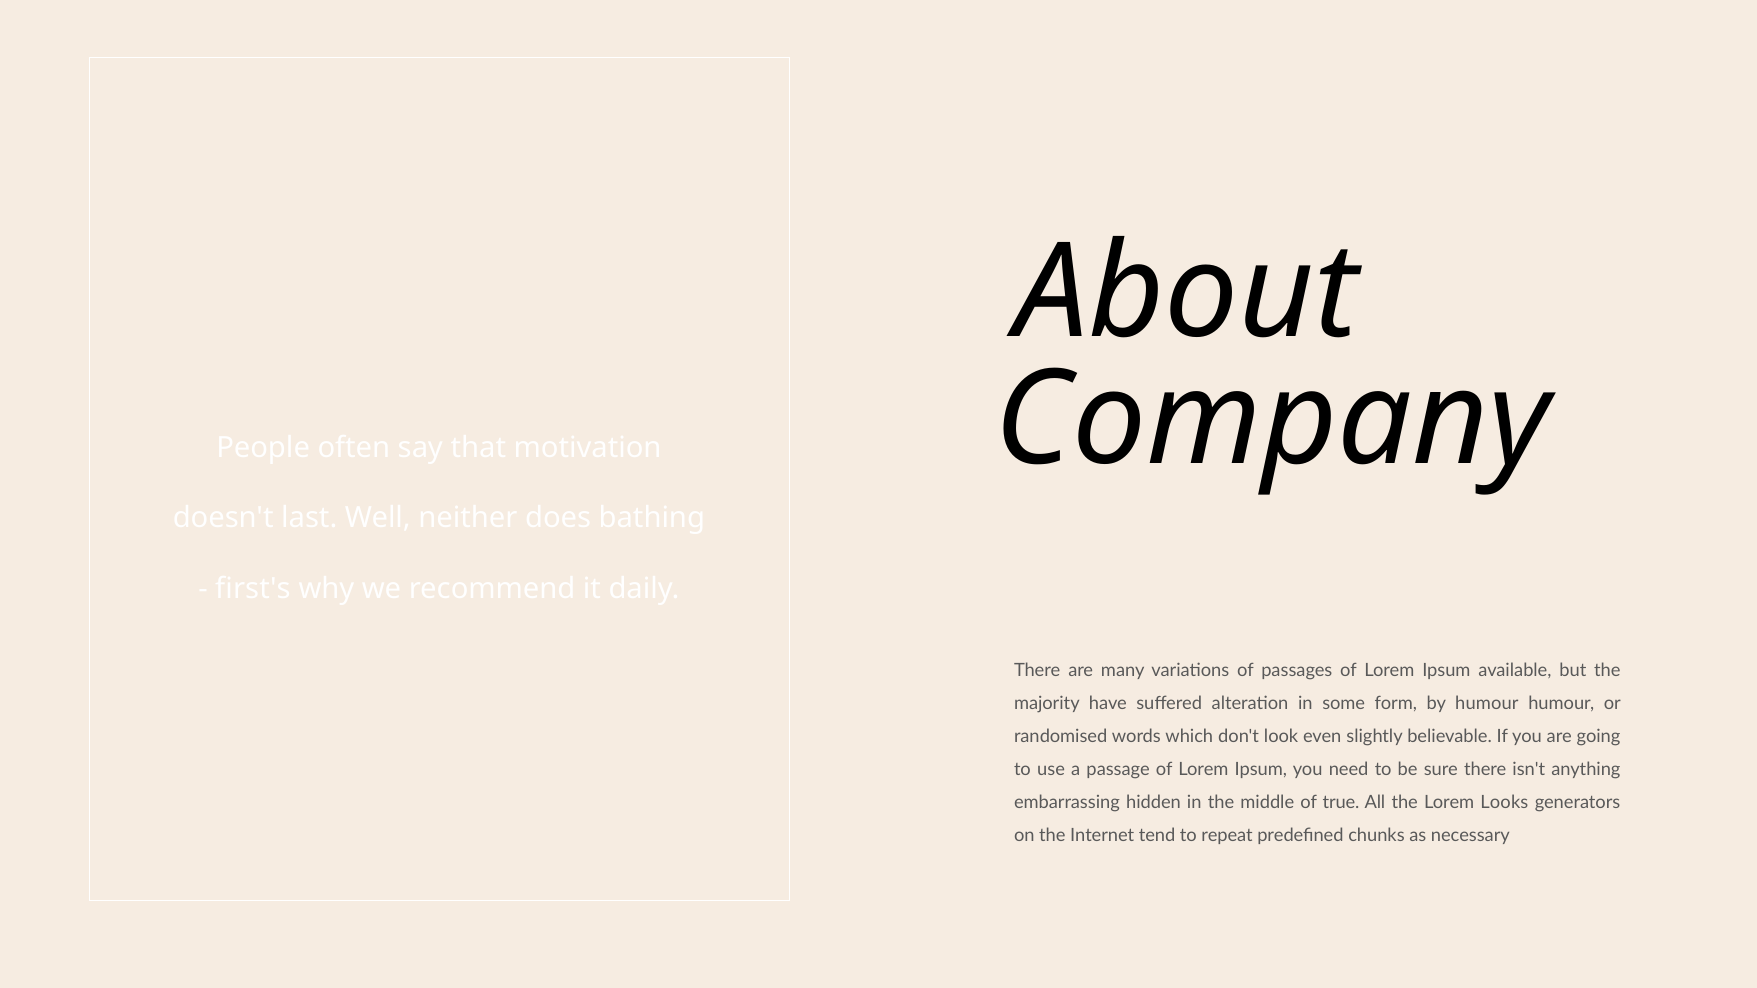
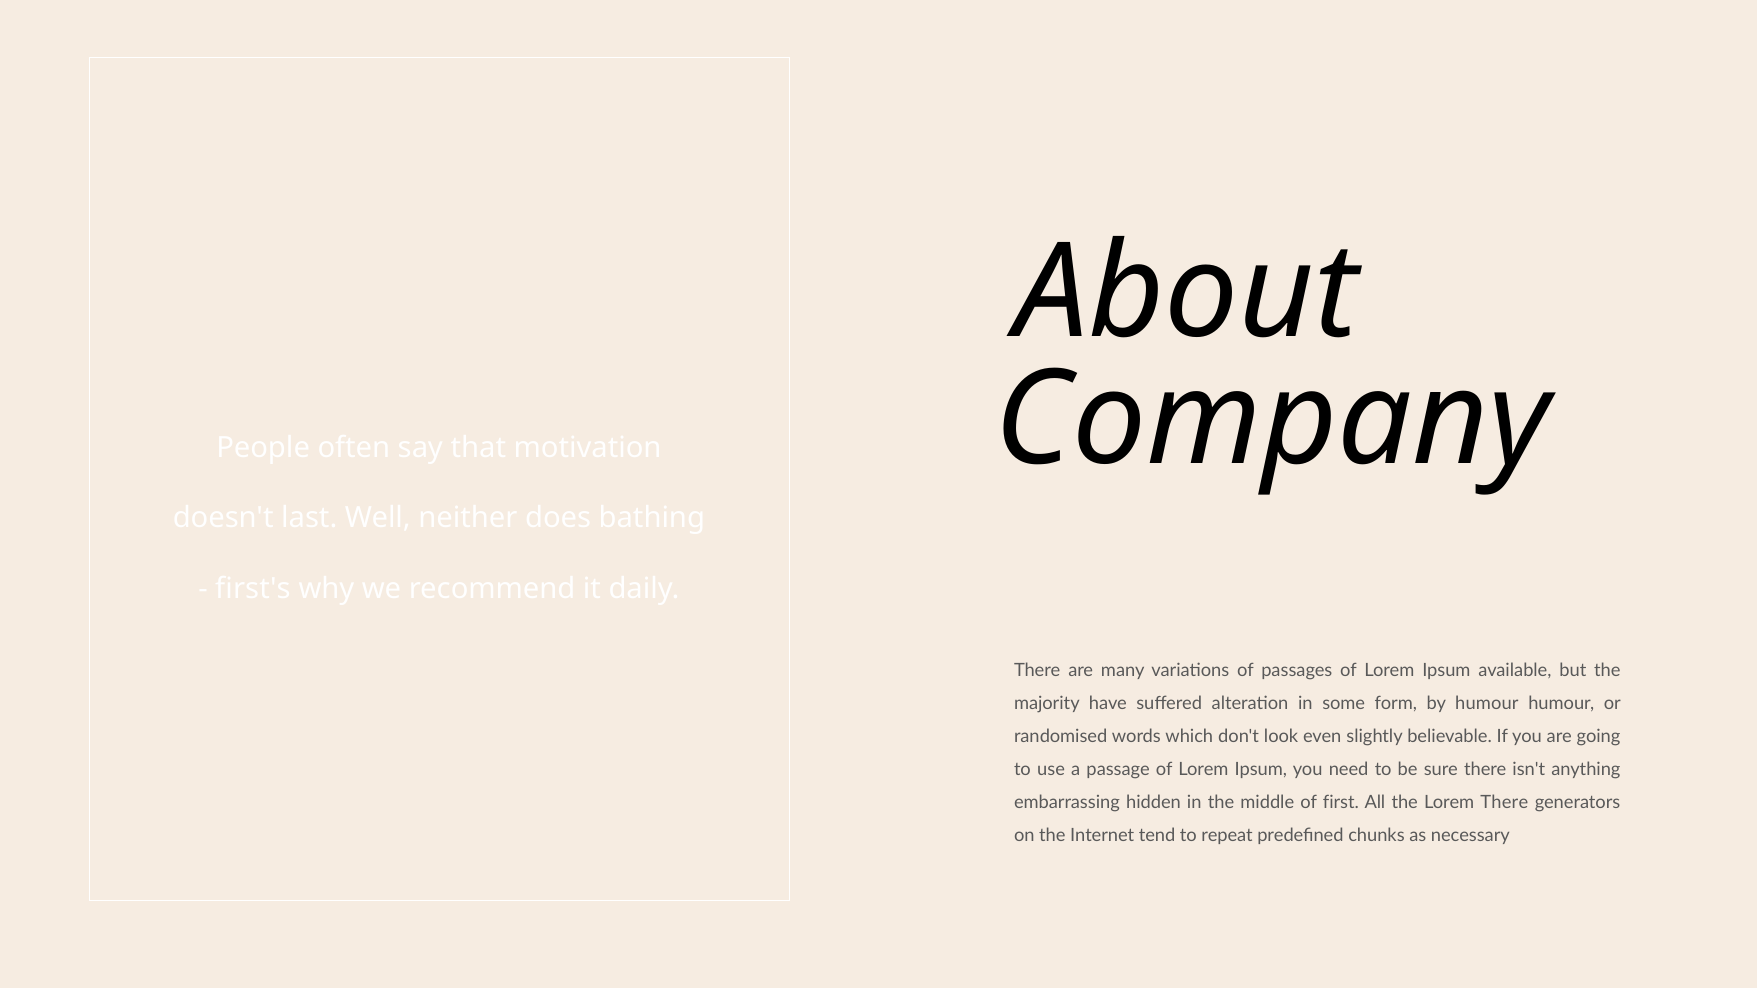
true: true -> first (1341, 803)
Lorem Looks: Looks -> There (1504, 803)
